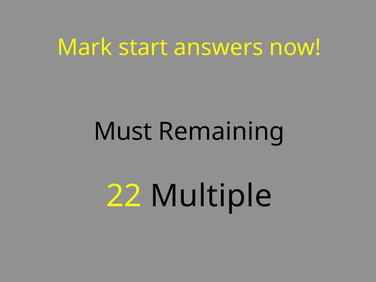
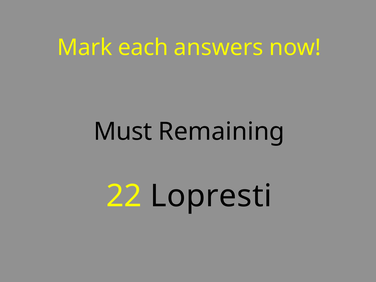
start: start -> each (143, 48)
Multiple: Multiple -> Lopresti (211, 196)
